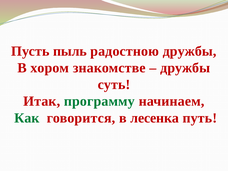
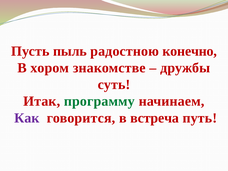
радостною дружбы: дружбы -> конечно (190, 51)
Как colour: green -> purple (27, 118)
лесенка: лесенка -> встреча (155, 118)
